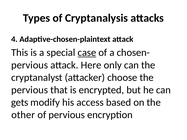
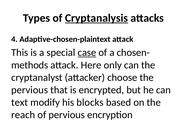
Cryptanalysis underline: none -> present (96, 18)
pervious: pervious -> methods (30, 65)
gets: gets -> text (20, 103)
access: access -> blocks (90, 103)
other: other -> reach (23, 115)
